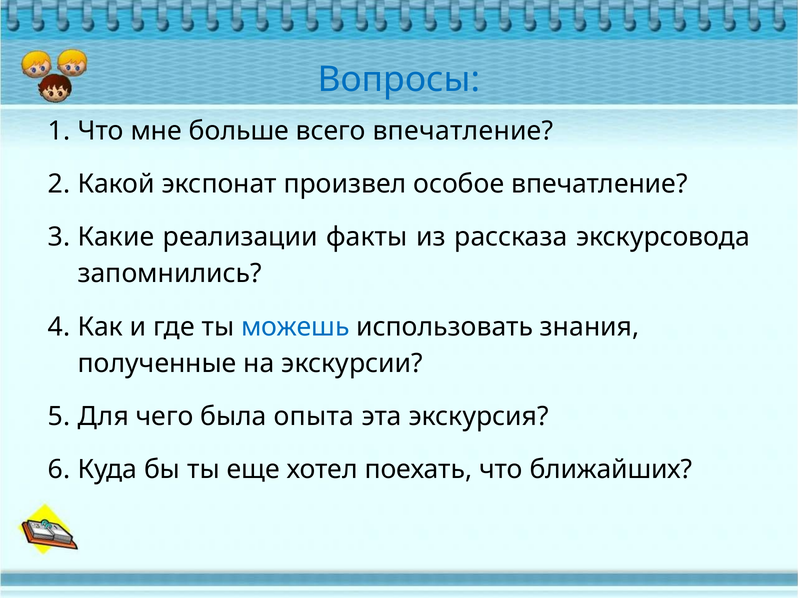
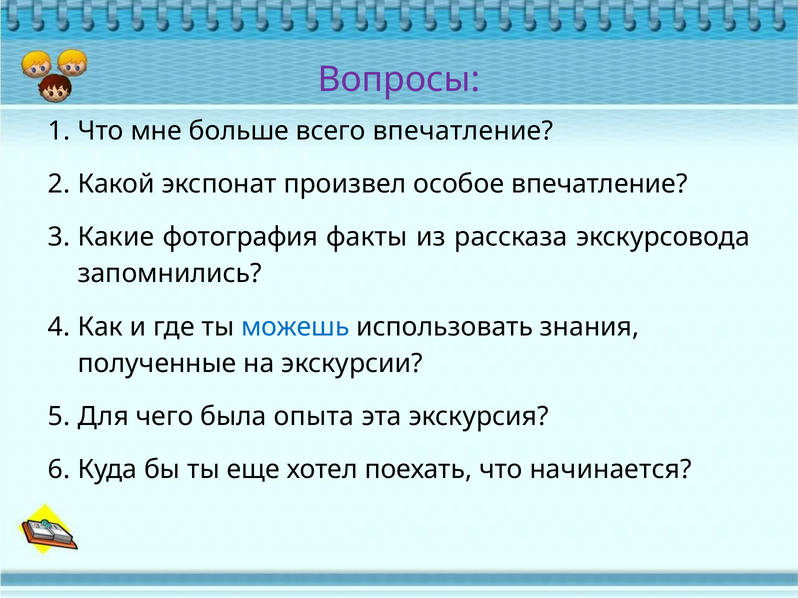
Вопросы colour: blue -> purple (399, 79)
реализации: реализации -> фотография (240, 237)
ближайших: ближайших -> начинается (611, 470)
